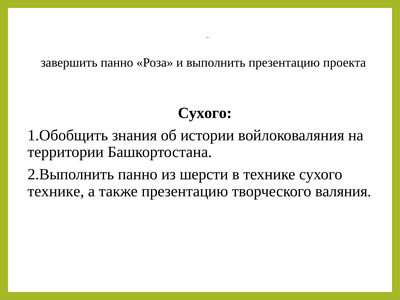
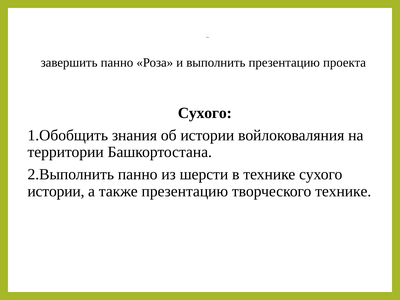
технике: технике -> истории (56, 191)
творческого валяния: валяния -> технике (343, 191)
